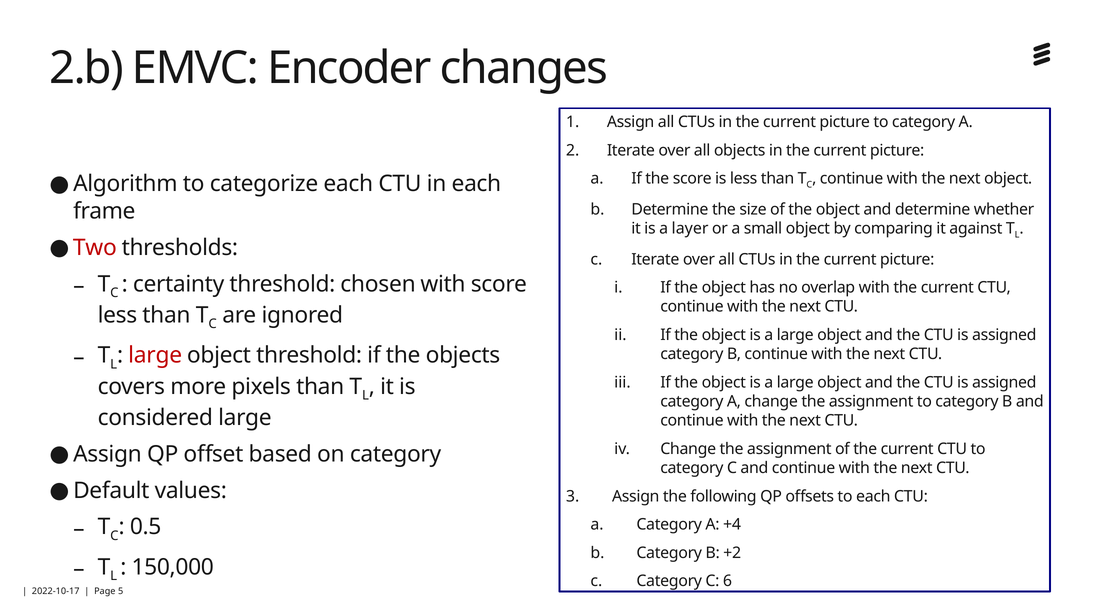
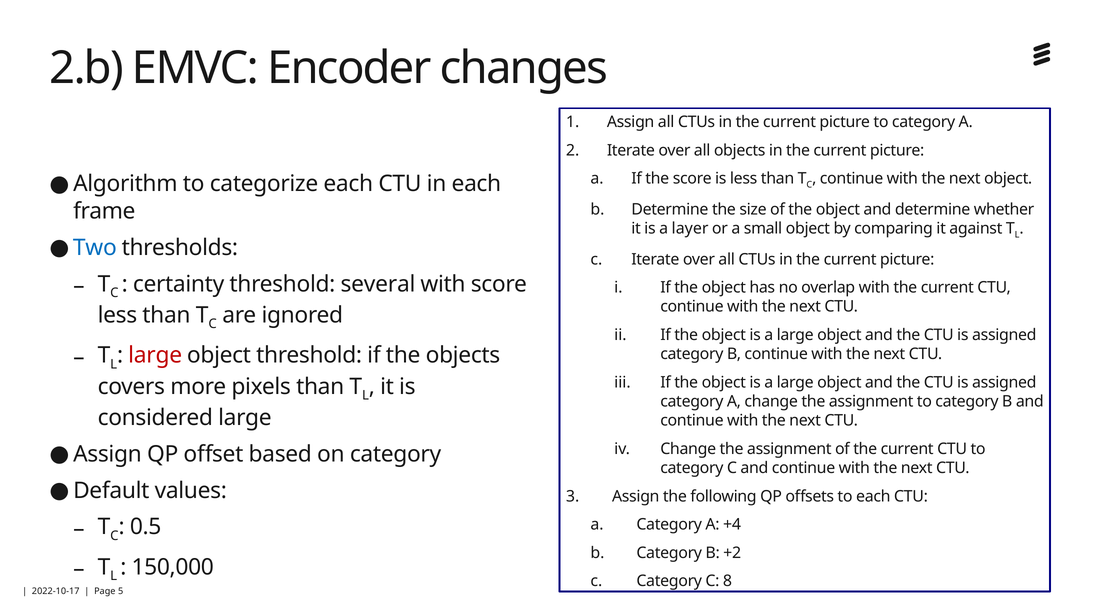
Two colour: red -> blue (95, 248)
chosen: chosen -> several (378, 284)
6: 6 -> 8 (728, 581)
